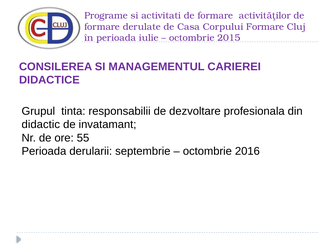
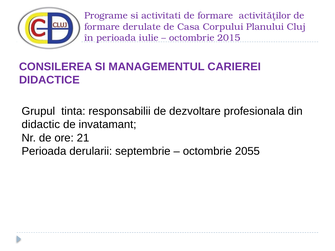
Corpului Formare: Formare -> Planului (265, 27)
55: 55 -> 21 (83, 138)
2016: 2016 -> 2055 (247, 151)
